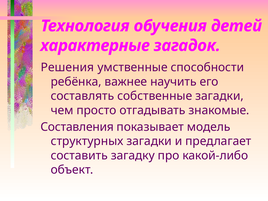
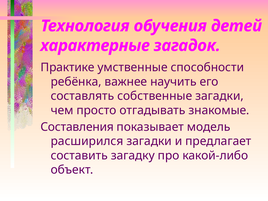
Решения: Решения -> Практике (68, 67)
структурных: структурных -> расширился (87, 141)
